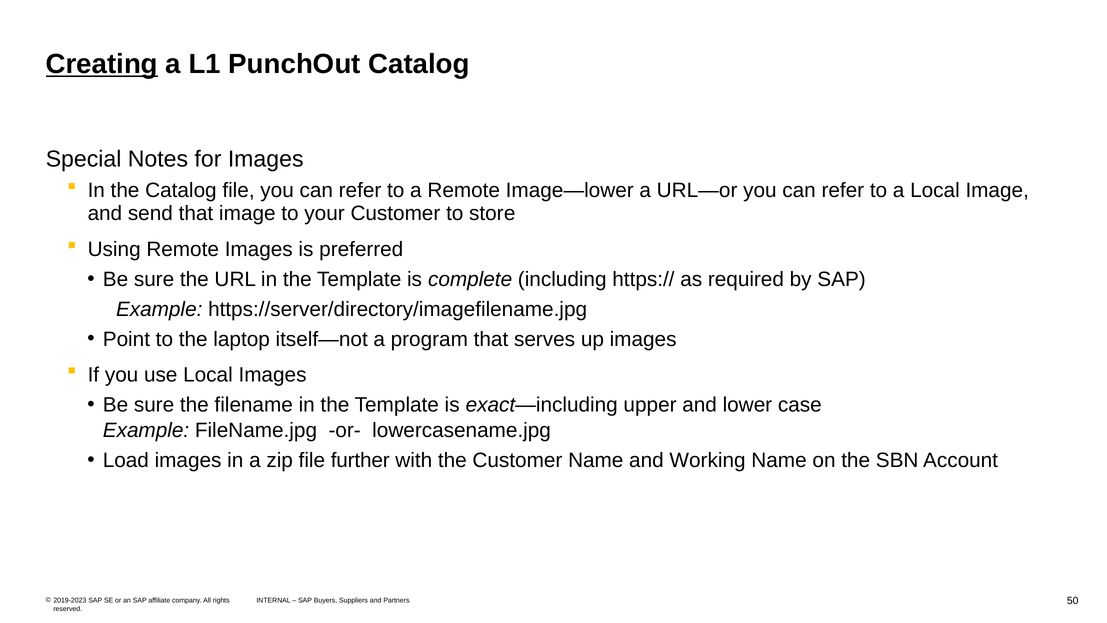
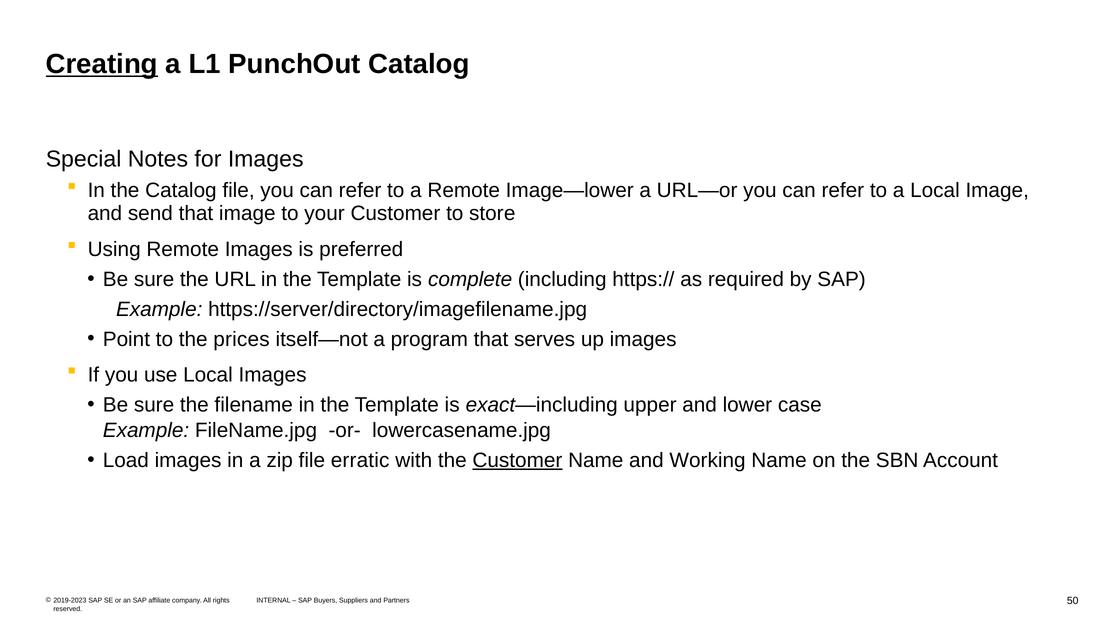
laptop: laptop -> prices (241, 339)
further: further -> erratic (360, 460)
Customer underline: none -> present (517, 460)
